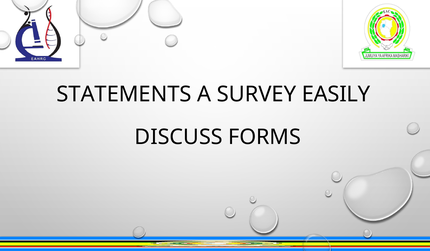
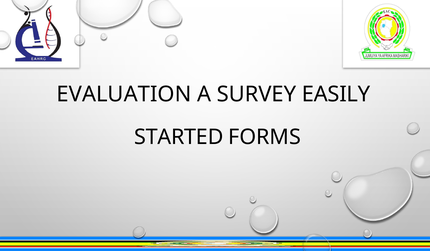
STATEMENTS: STATEMENTS -> EVALUATION (124, 94)
DISCUSS: DISCUSS -> STARTED (179, 137)
